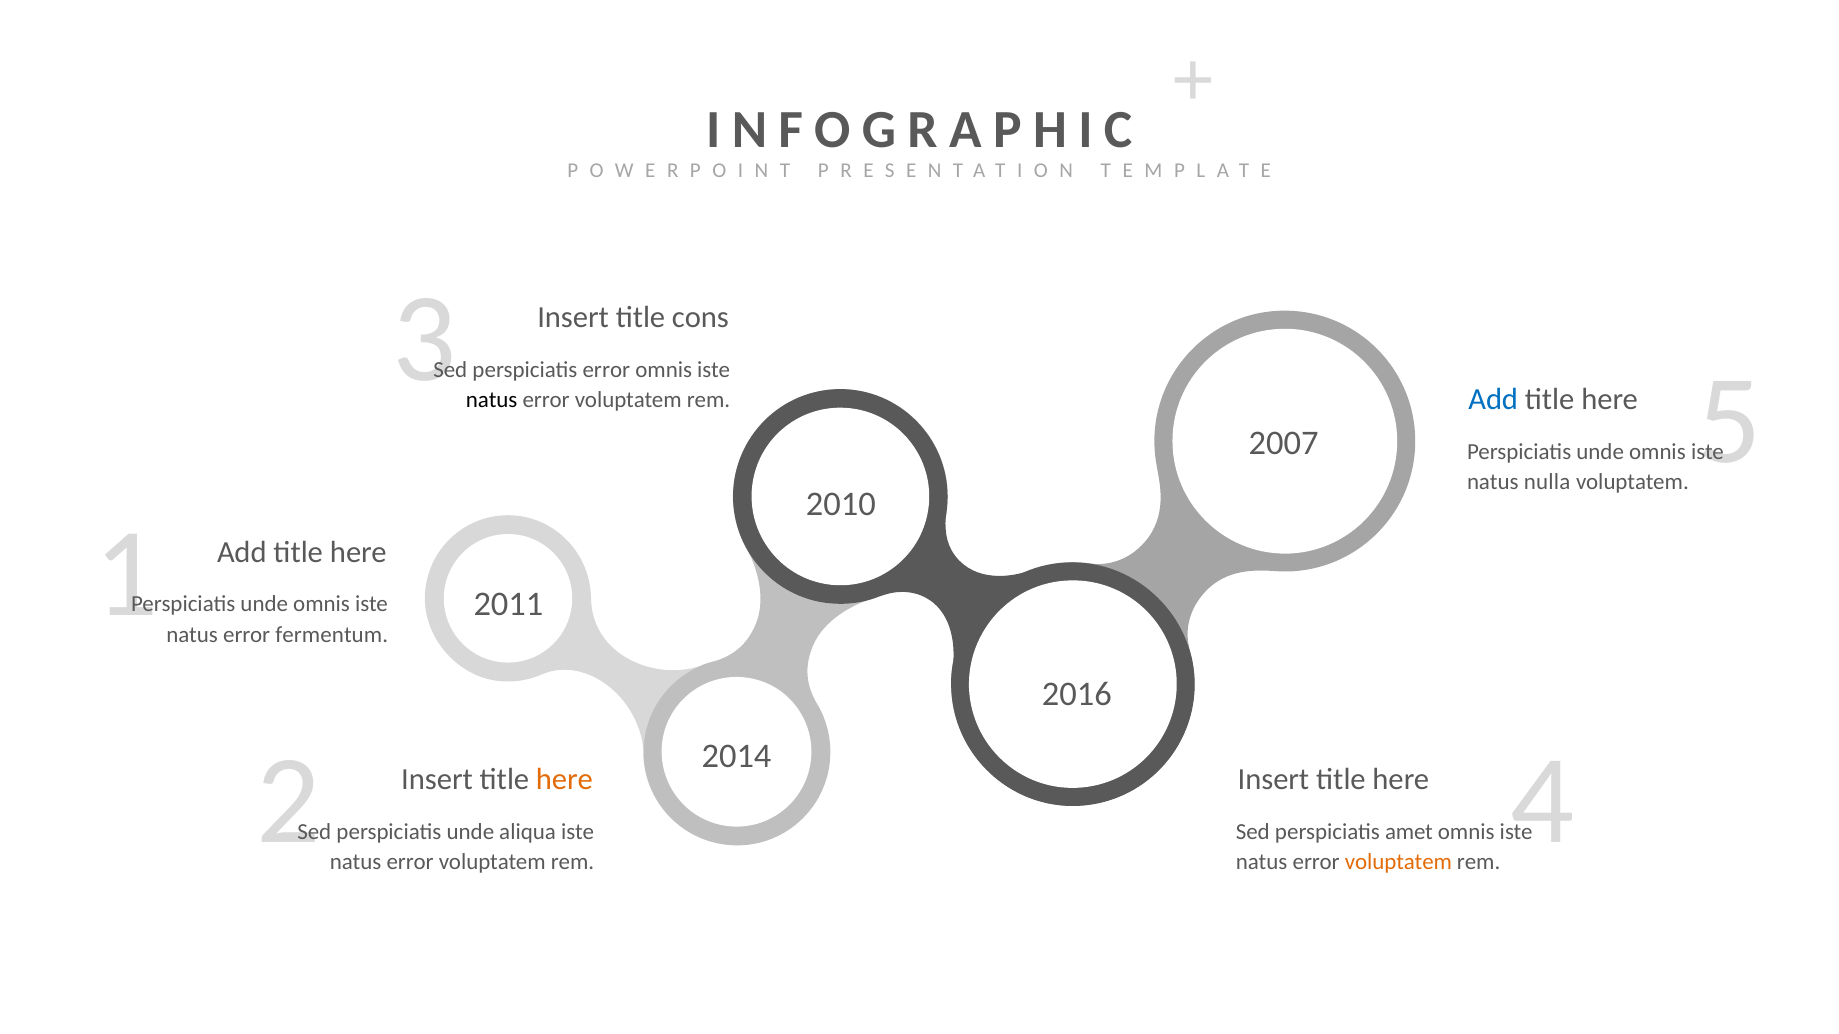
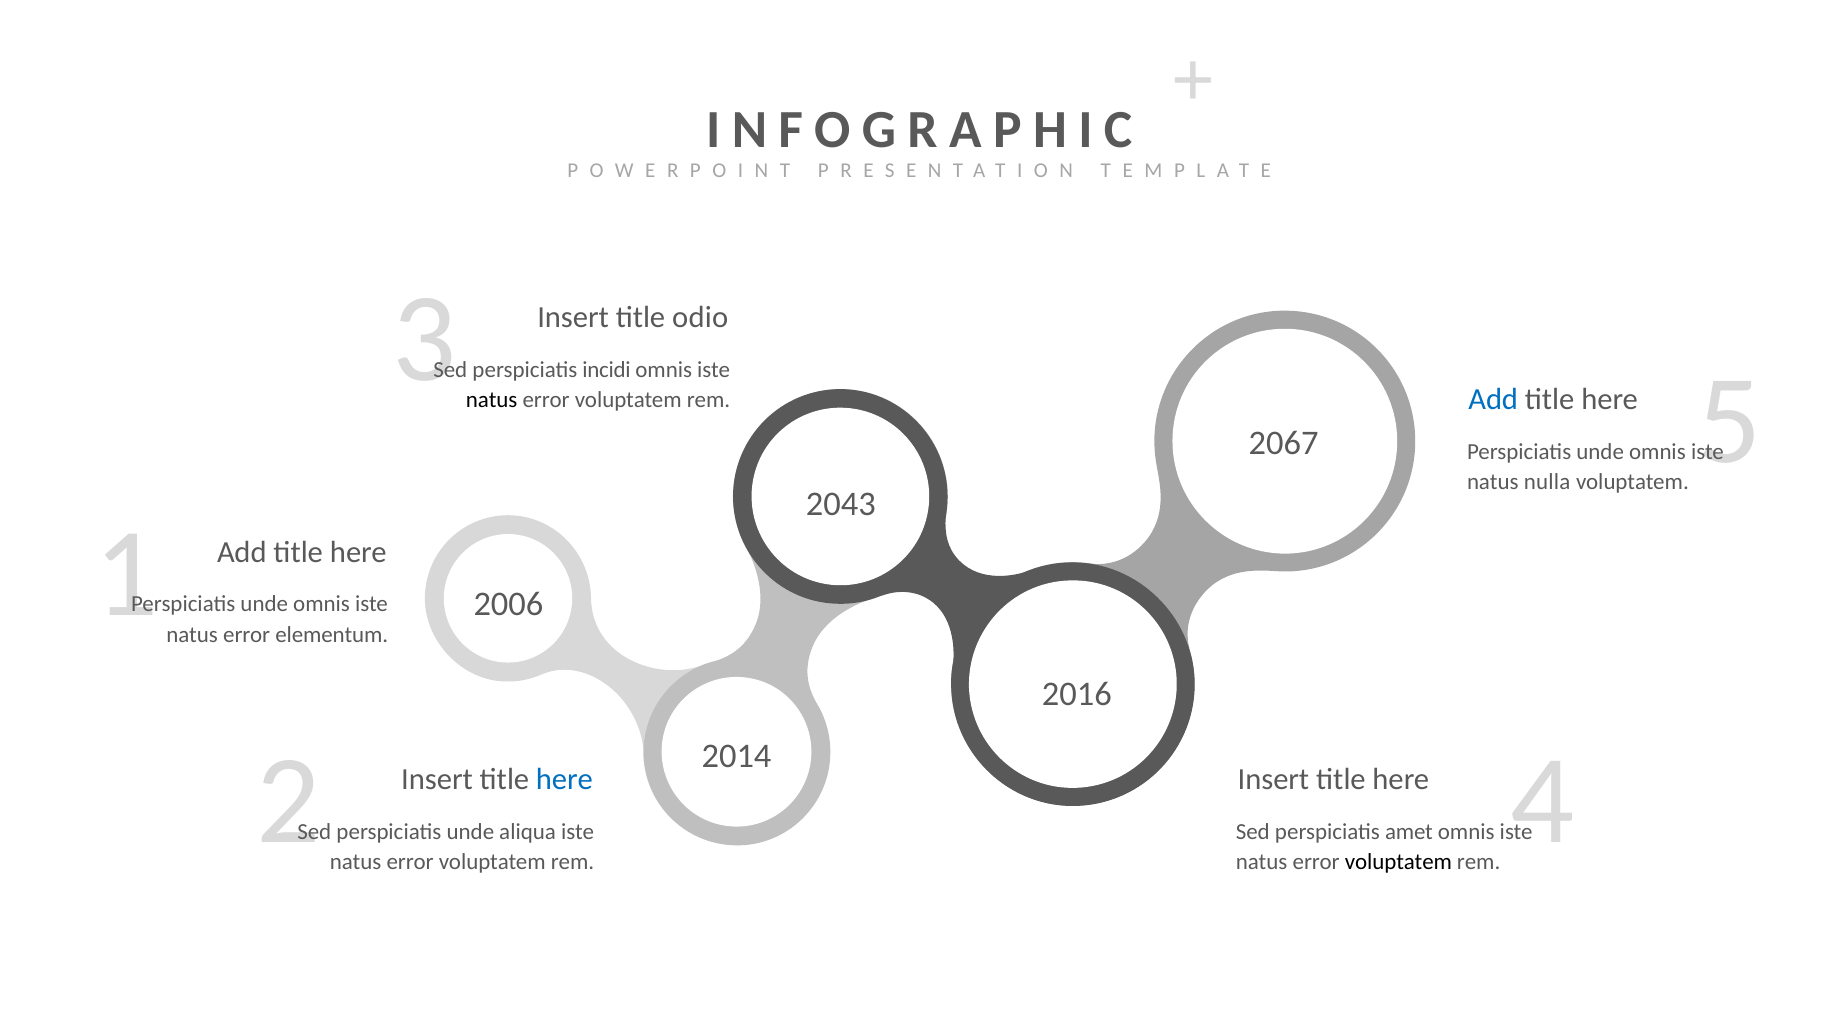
cons: cons -> odio (700, 318)
perspiciatis error: error -> incidi (606, 370)
2007: 2007 -> 2067 (1284, 443)
2010: 2010 -> 2043 (841, 504)
2011: 2011 -> 2006 (508, 604)
fermentum: fermentum -> elementum (332, 635)
here colour: orange -> blue (564, 780)
voluptatem colour: orange -> black (1398, 862)
